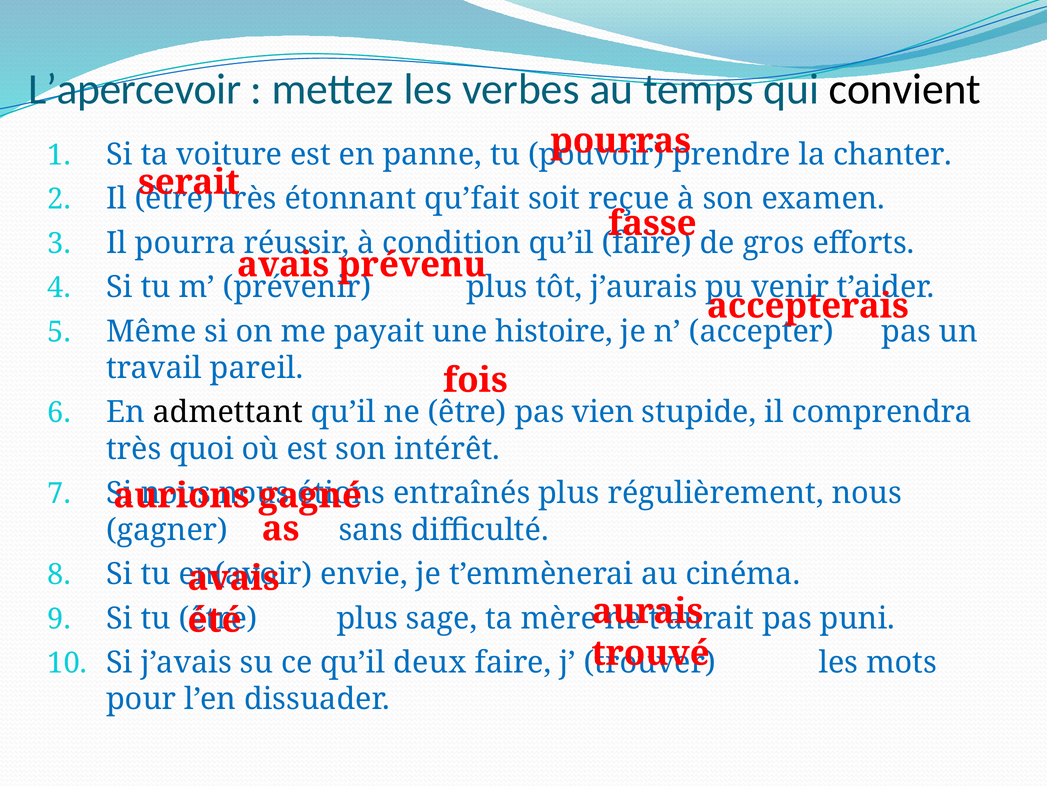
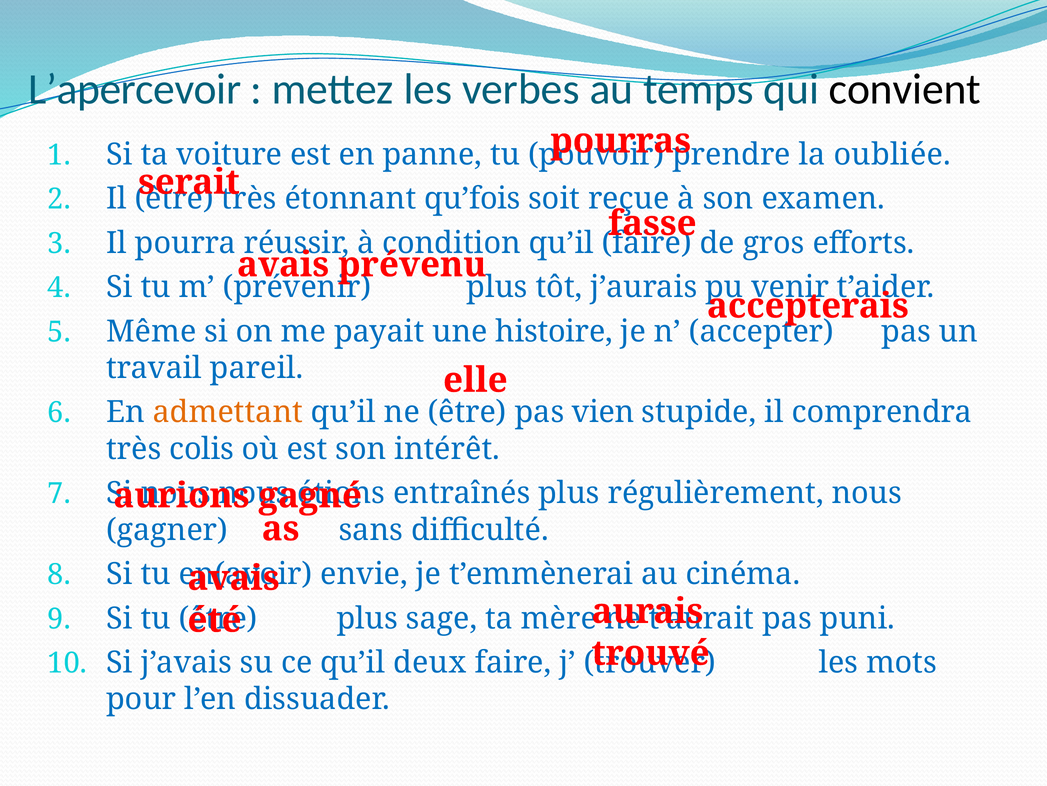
chanter: chanter -> oubliée (892, 154)
qu’fait: qu’fait -> qu’fois (472, 199)
fois: fois -> elle (475, 380)
admettant colour: black -> orange (228, 412)
quoi: quoi -> colis (202, 449)
